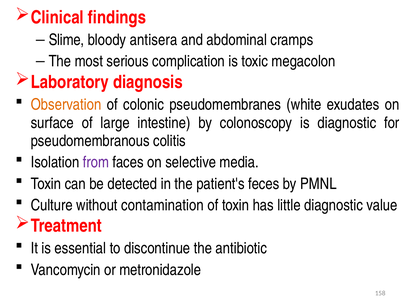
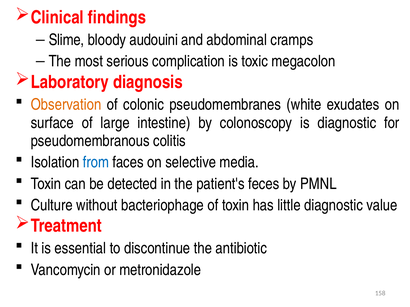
antisera: antisera -> audouini (154, 40)
from colour: purple -> blue (96, 163)
contamination: contamination -> bacteriophage (163, 205)
